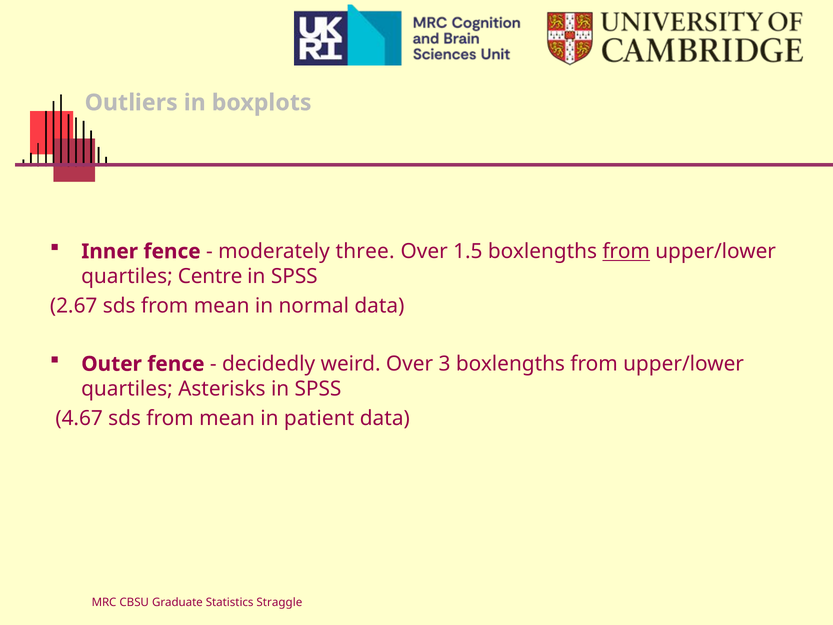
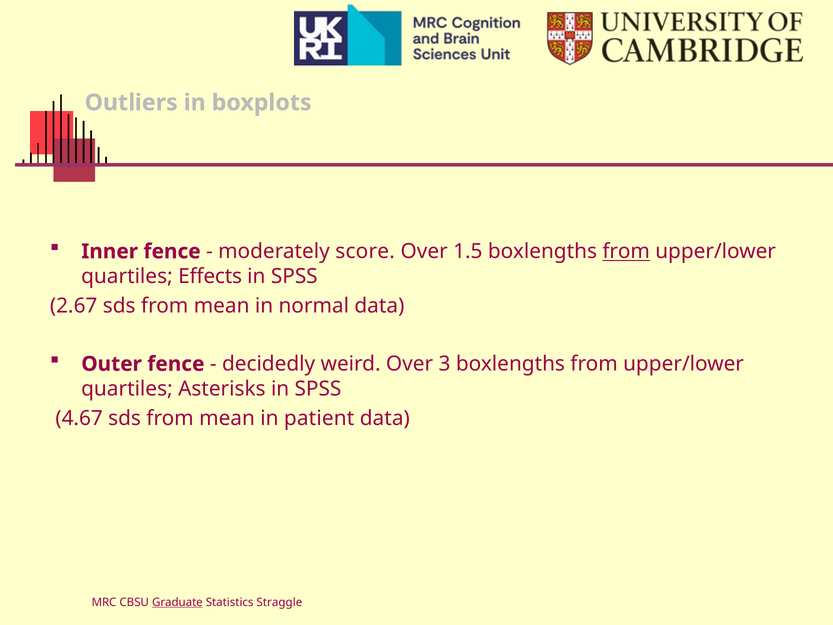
three: three -> score (365, 251)
Centre: Centre -> Effects (210, 276)
Graduate underline: none -> present (177, 602)
